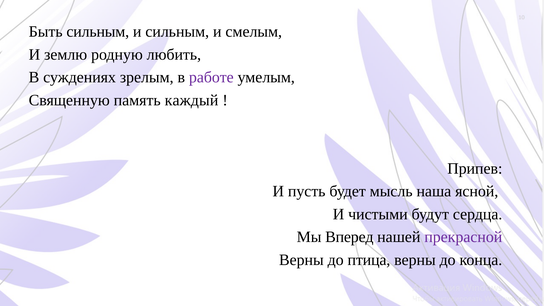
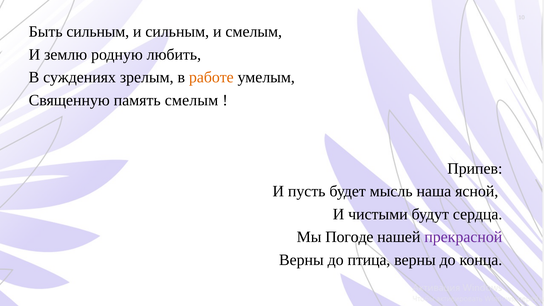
работе colour: purple -> orange (211, 77)
память каждый: каждый -> смелым (192, 100)
Вперед: Вперед -> Погоде (349, 237)
